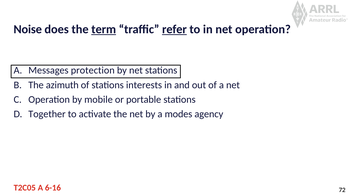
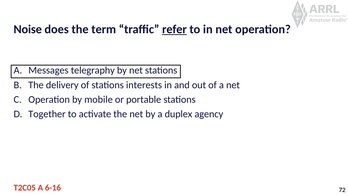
term underline: present -> none (104, 29)
protection: protection -> telegraphy (93, 70)
azimuth: azimuth -> delivery (62, 85)
modes: modes -> duplex (178, 114)
